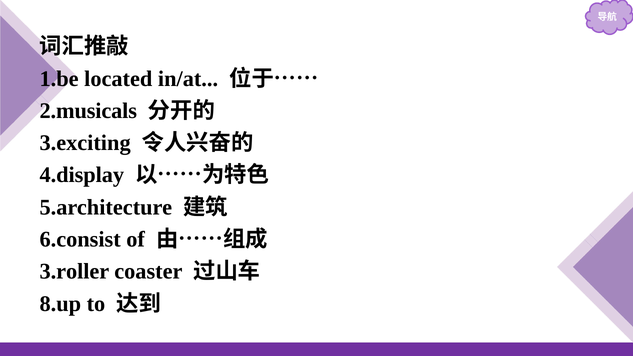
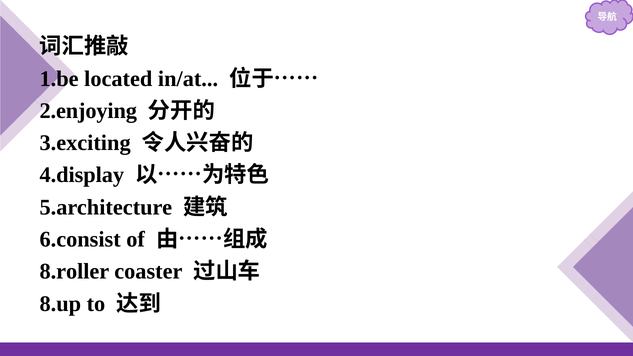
2.musicals: 2.musicals -> 2.enjoying (88, 111)
3.roller: 3.roller -> 8.roller (74, 272)
